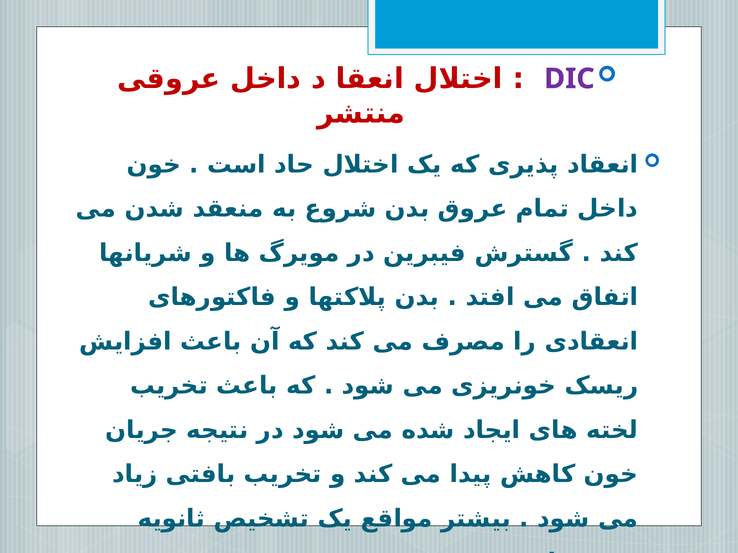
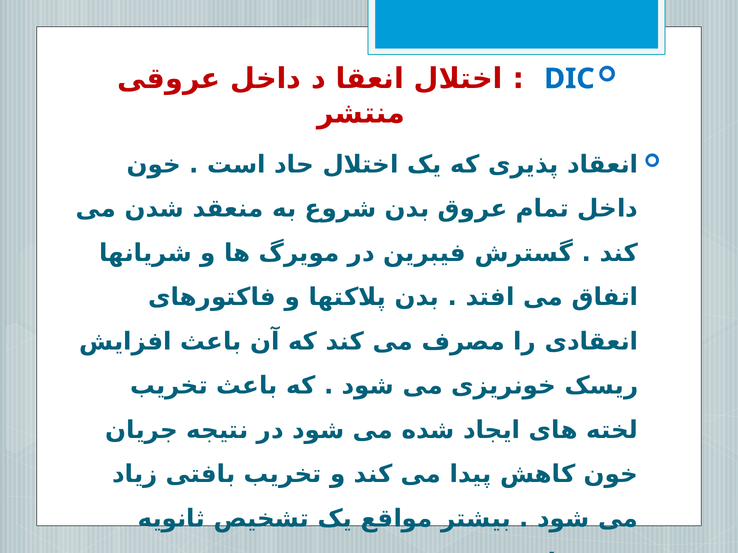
DIC colour: purple -> blue (569, 79)
